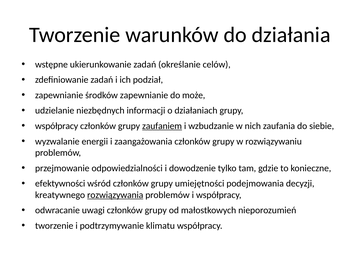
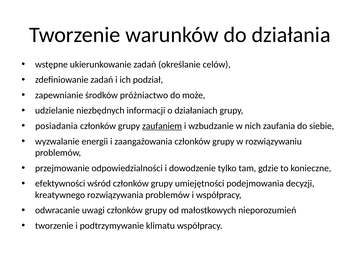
środków zapewnianie: zapewnianie -> próżniactwo (144, 95)
współpracy: współpracy -> posiadania (56, 126)
rozwiązywania underline: present -> none (115, 195)
